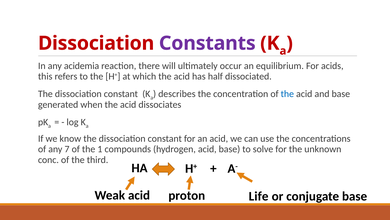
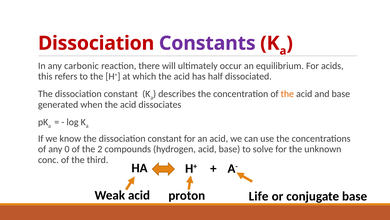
acidemia: acidemia -> carbonic (81, 66)
the colour: blue -> orange (287, 94)
7: 7 -> 0 (67, 149)
1: 1 -> 2 (100, 149)
